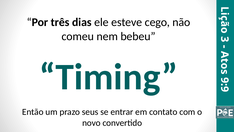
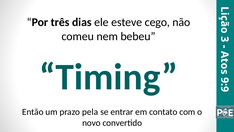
seus: seus -> pela (90, 112)
